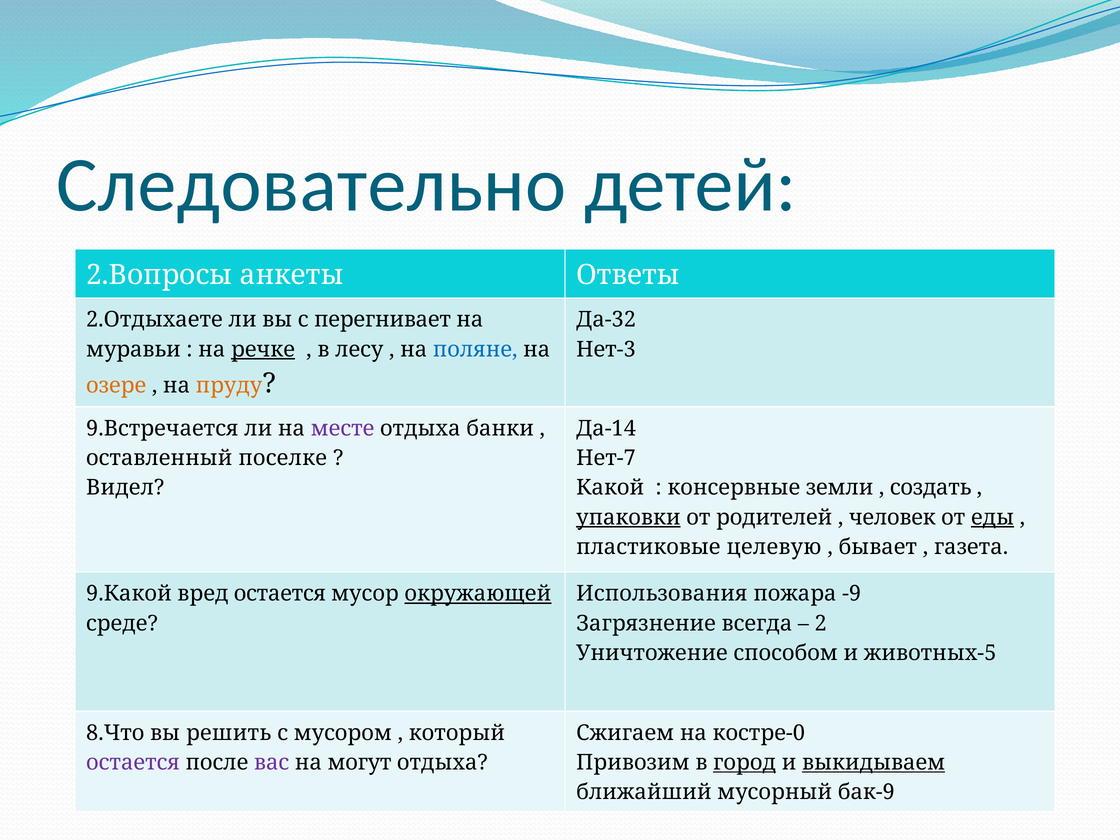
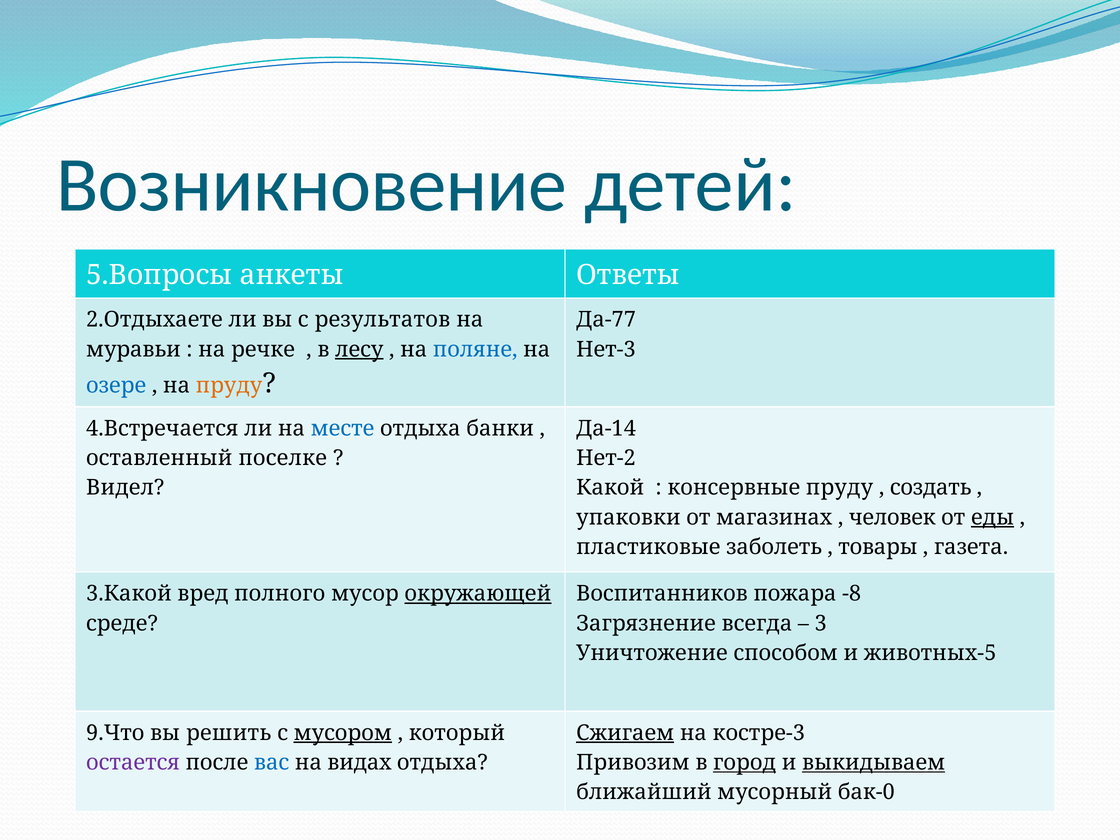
Следовательно: Следовательно -> Возникновение (312, 185)
2.Вопросы: 2.Вопросы -> 5.Вопросы (159, 275)
перегнивает: перегнивает -> результатов (382, 320)
Да-32: Да-32 -> Да-77 (606, 320)
речке underline: present -> none (263, 349)
лесу underline: none -> present (359, 349)
озере colour: orange -> blue (116, 386)
9.Встречается: 9.Встречается -> 4.Встречается (162, 428)
месте colour: purple -> blue (343, 428)
Нет-7: Нет-7 -> Нет-2 (606, 458)
консервные земли: земли -> пруду (839, 488)
упаковки underline: present -> none (628, 517)
родителей: родителей -> магазинах (774, 517)
целевую: целевую -> заболеть (774, 547)
бывает: бывает -> товары (878, 547)
9.Какой: 9.Какой -> 3.Какой (129, 594)
вред остается: остается -> полного (280, 594)
Использования: Использования -> Воспитанников (662, 594)
-9: -9 -> -8 (852, 594)
2: 2 -> 3 (821, 623)
8.Что: 8.Что -> 9.Что (115, 733)
мусором underline: none -> present (343, 733)
Сжигаем underline: none -> present (625, 733)
костре-0: костре-0 -> костре-3 (759, 733)
вас colour: purple -> blue (272, 763)
могут: могут -> видах (360, 763)
бак-9: бак-9 -> бак-0 (866, 792)
